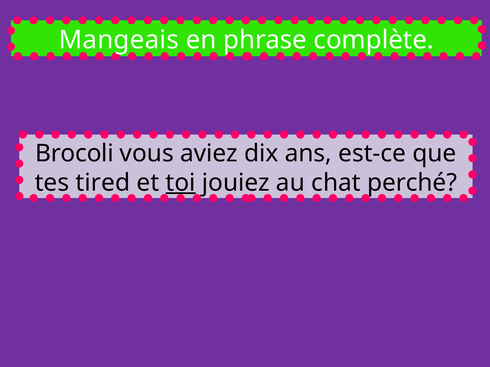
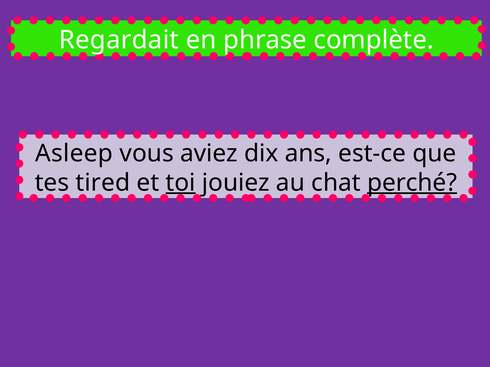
Mangeais: Mangeais -> Regardait (119, 40)
Brocoli: Brocoli -> Asleep (74, 154)
perché underline: none -> present (412, 183)
